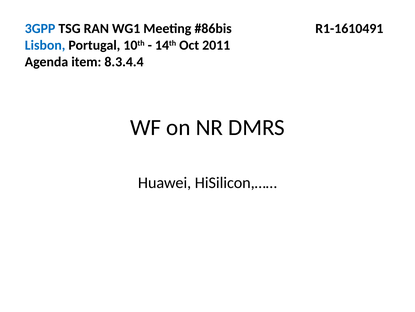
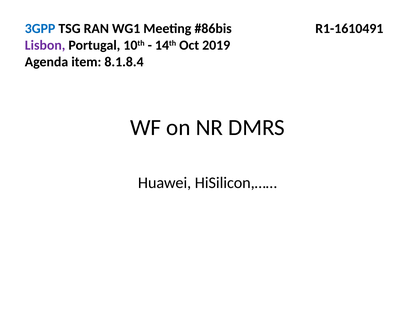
Lisbon colour: blue -> purple (45, 45)
2011: 2011 -> 2019 (216, 45)
8.3.4.4: 8.3.4.4 -> 8.1.8.4 (124, 62)
